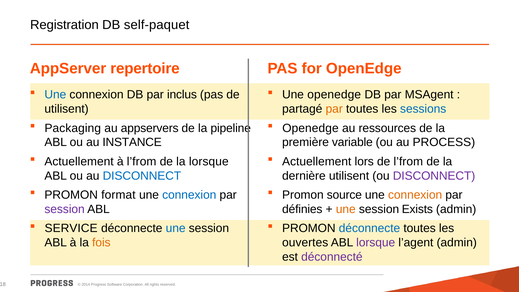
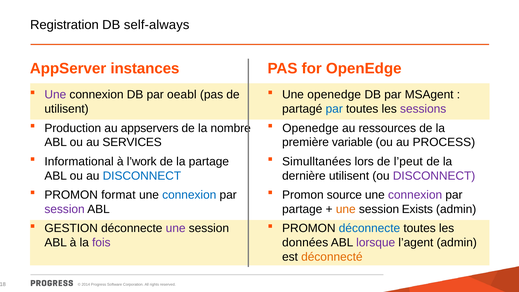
self-paquet: self-paquet -> self-always (157, 25)
repertoire: repertoire -> instances (145, 68)
Une colour: blue -> purple (55, 95)
inclus: inclus -> oeabl (182, 95)
par colour: orange -> blue (334, 109)
sessions colour: blue -> purple (423, 109)
Packaging: Packaging -> Production (73, 128)
pipeline: pipeline -> nombre (231, 128)
INSTANCE: INSTANCE -> SERVICES (132, 142)
Actuellement: Actuellement -> Informational (79, 162)
à l’from: l’from -> l’work (142, 162)
la lorsque: lorsque -> partage (209, 162)
Actuellement: Actuellement -> Simulltanées (317, 162)
de l’from: l’from -> l’peut (408, 162)
connexion colour: orange -> purple (415, 195)
définies: définies -> partage (302, 209)
SERVICE: SERVICE -> GESTION (71, 228)
une colour: blue -> purple (176, 228)
fois colour: orange -> purple (101, 243)
ouvertes: ouvertes -> données (305, 243)
déconnecté colour: purple -> orange (332, 257)
